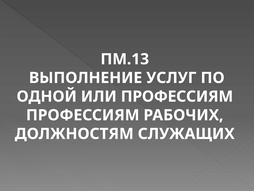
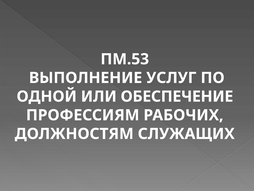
ПМ.13: ПМ.13 -> ПМ.53 (125, 59)
ИЛИ ПРОФЕССИЯМ: ПРОФЕССИЯМ -> ОБЕСПЕЧЕНИЕ (177, 96)
